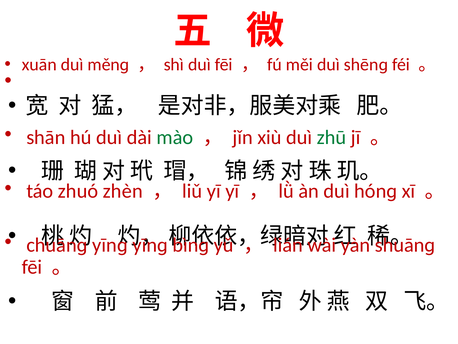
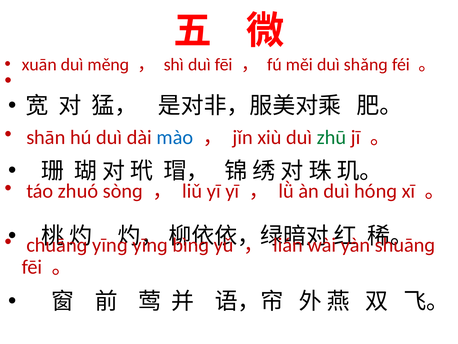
shēnɡ: shēnɡ -> shǎnɡ (366, 64)
mào colour: green -> blue (175, 137)
zhèn: zhèn -> sònɡ (123, 191)
